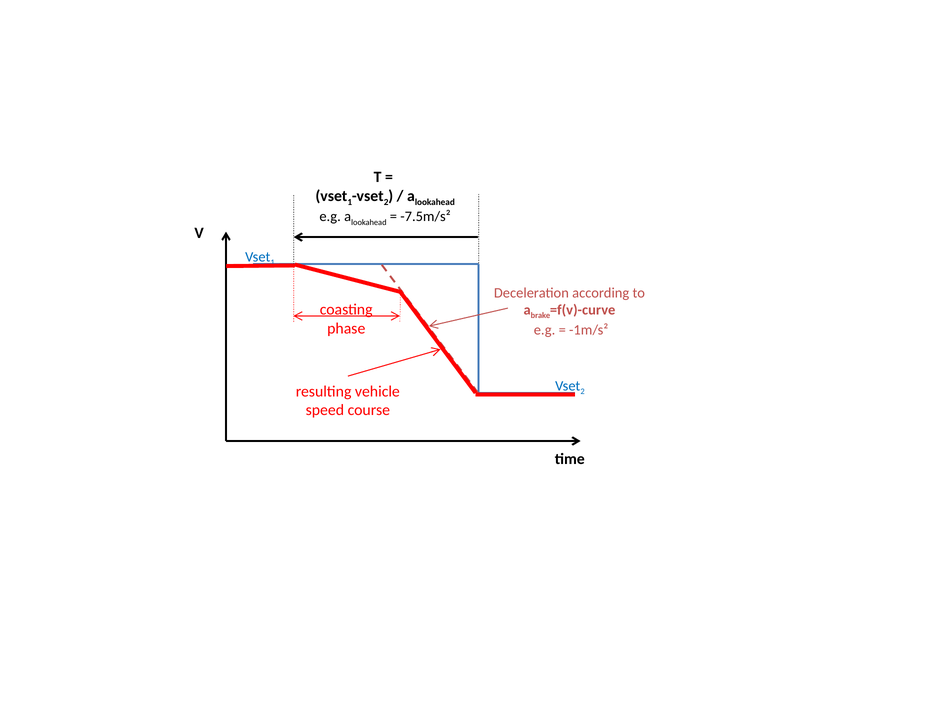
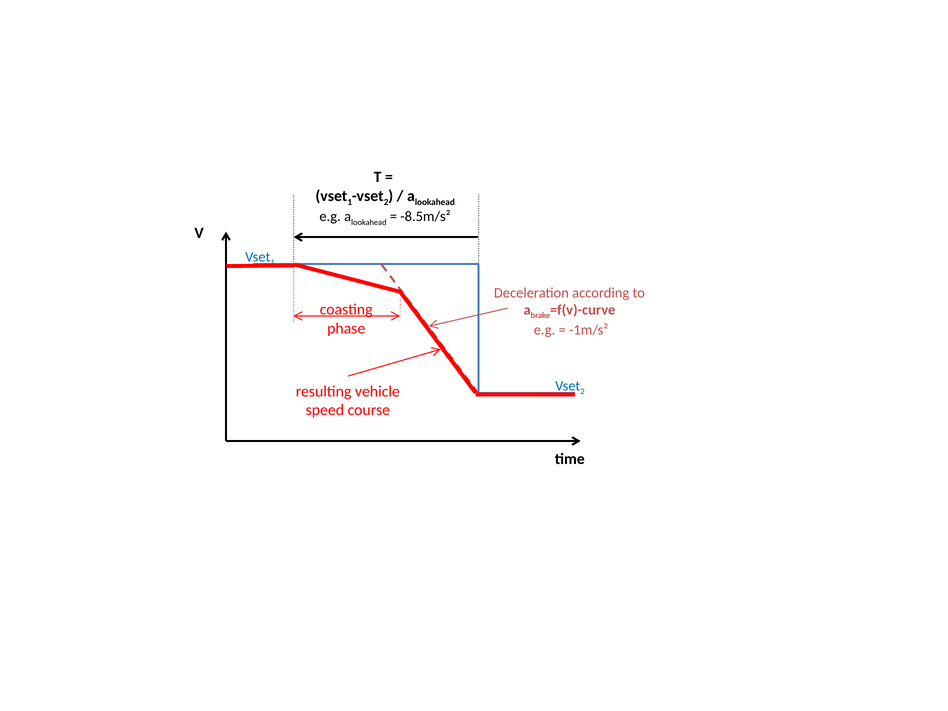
-7.5m/s²: -7.5m/s² -> -8.5m/s² (425, 217)
